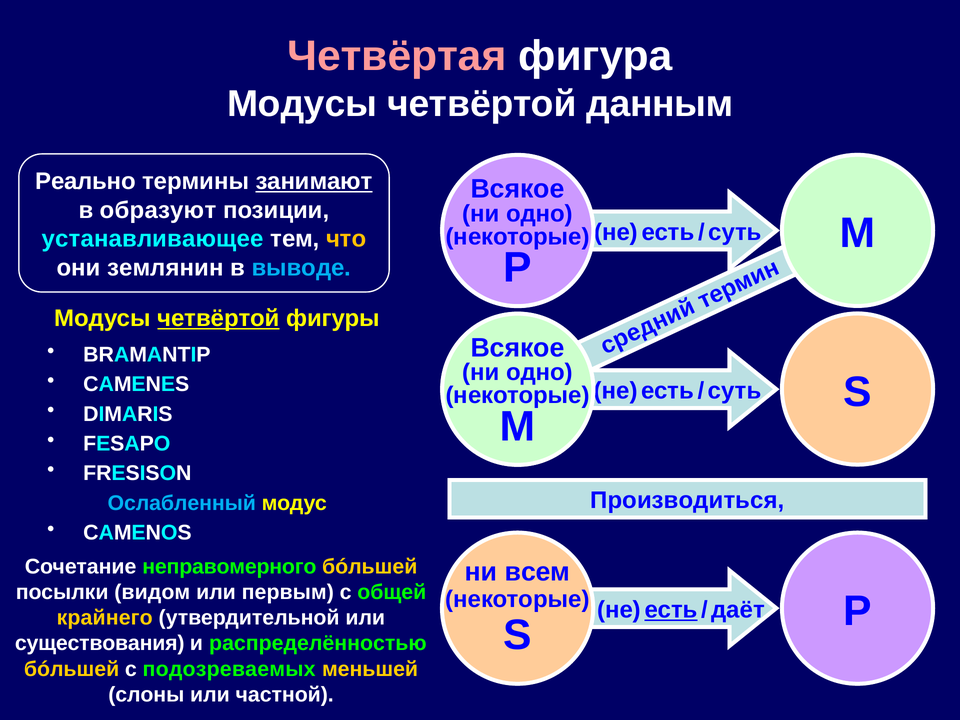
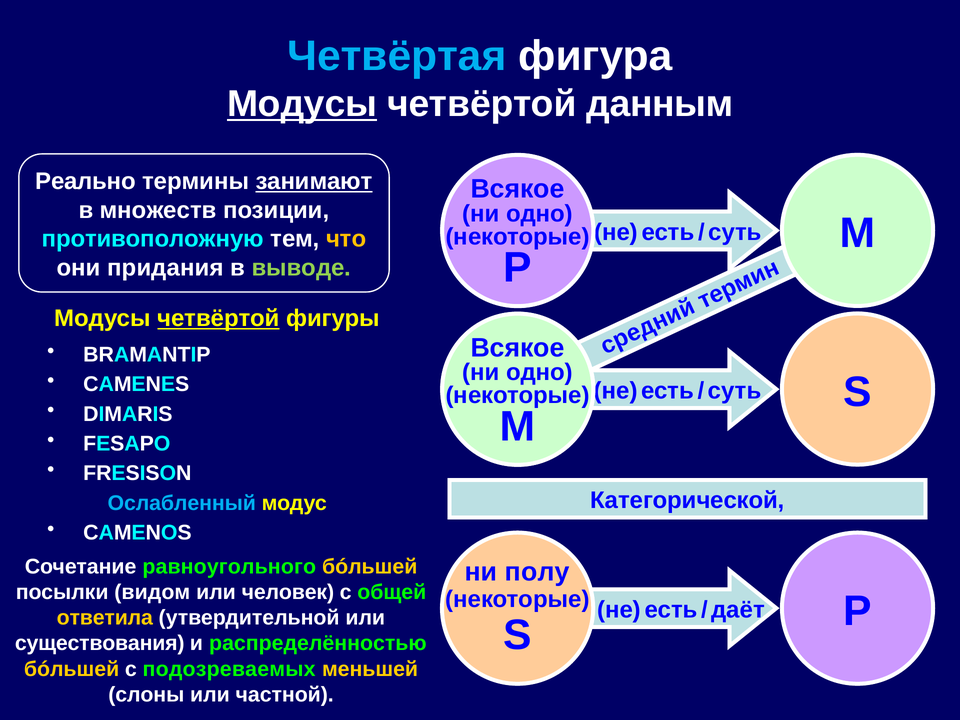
Четвёртая colour: pink -> light blue (397, 56)
Модусы underline: none -> present (302, 104)
образуют: образуют -> множеств (158, 210)
устанавливающее: устанавливающее -> противоположную (153, 239)
землянин: землянин -> придания (165, 268)
выводе colour: light blue -> light green (301, 268)
Производиться: Производиться -> Категорической (687, 500)
неправомерного: неправомерного -> равноугольного (229, 567)
всем: всем -> полу (537, 572)
первым: первым -> человек (288, 592)
есть underline: present -> none (671, 610)
крайнего: крайнего -> ответила (105, 618)
